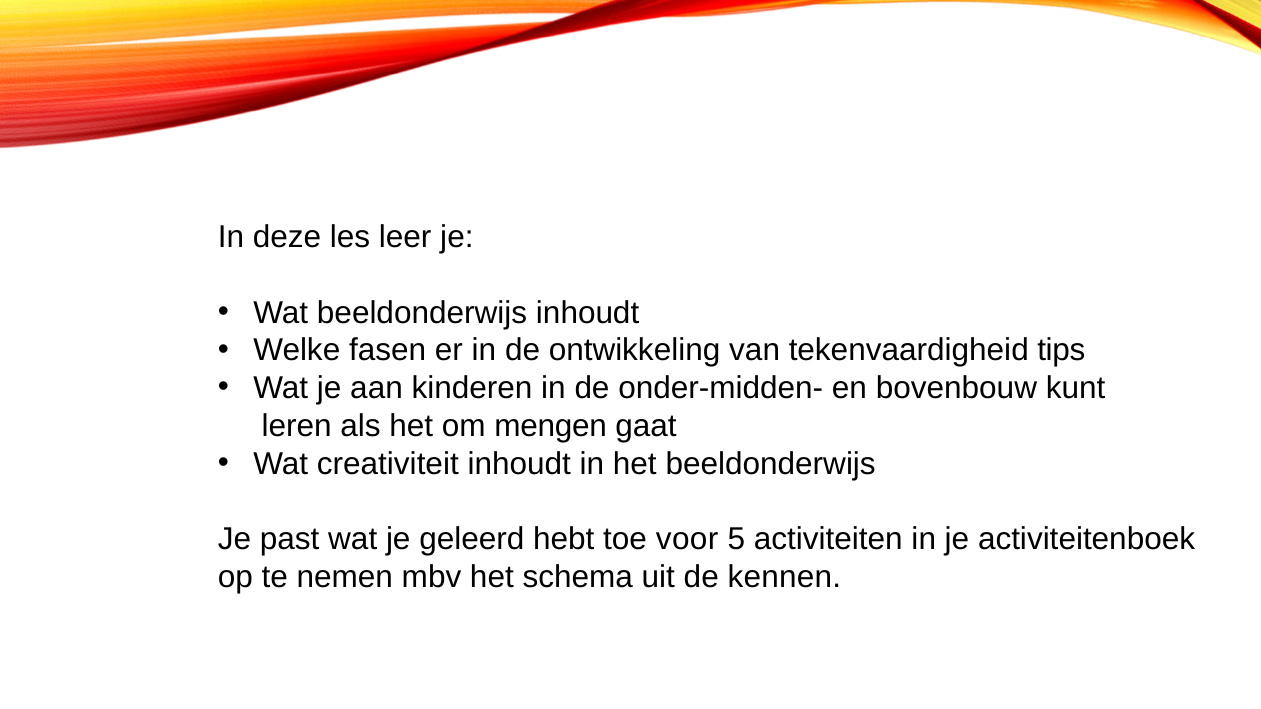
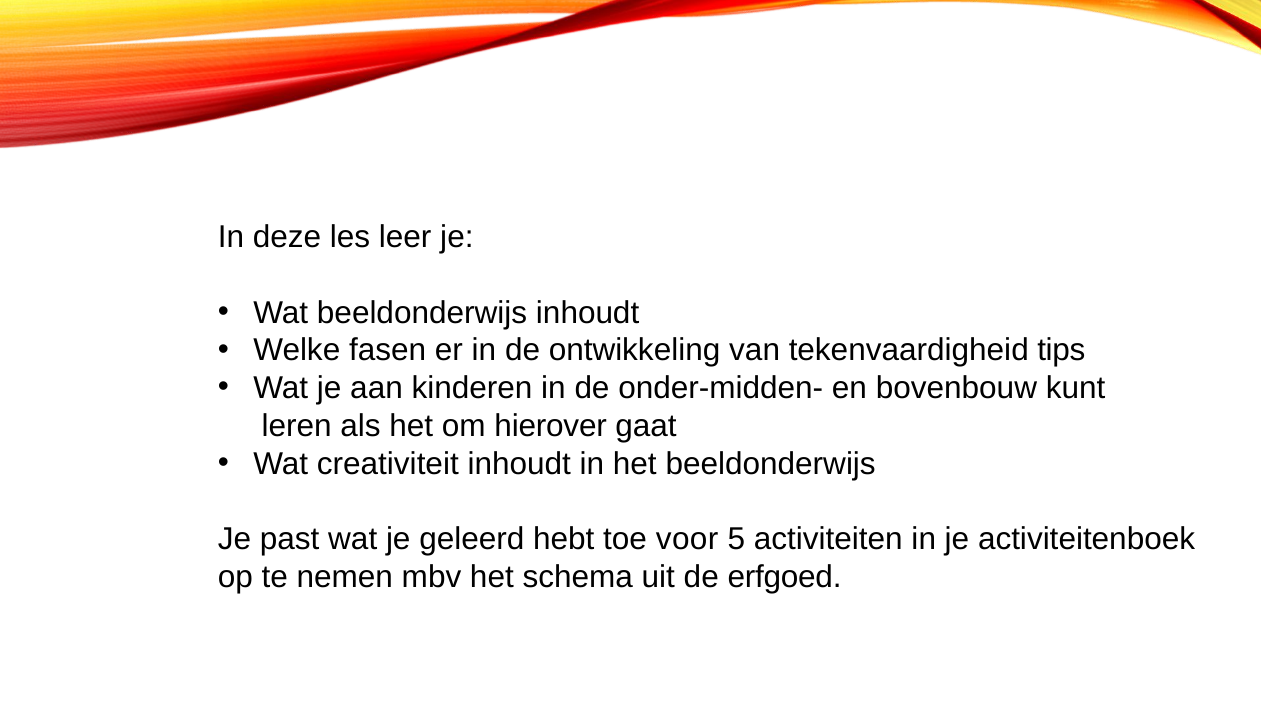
mengen: mengen -> hierover (551, 426)
kennen: kennen -> erfgoed (785, 578)
